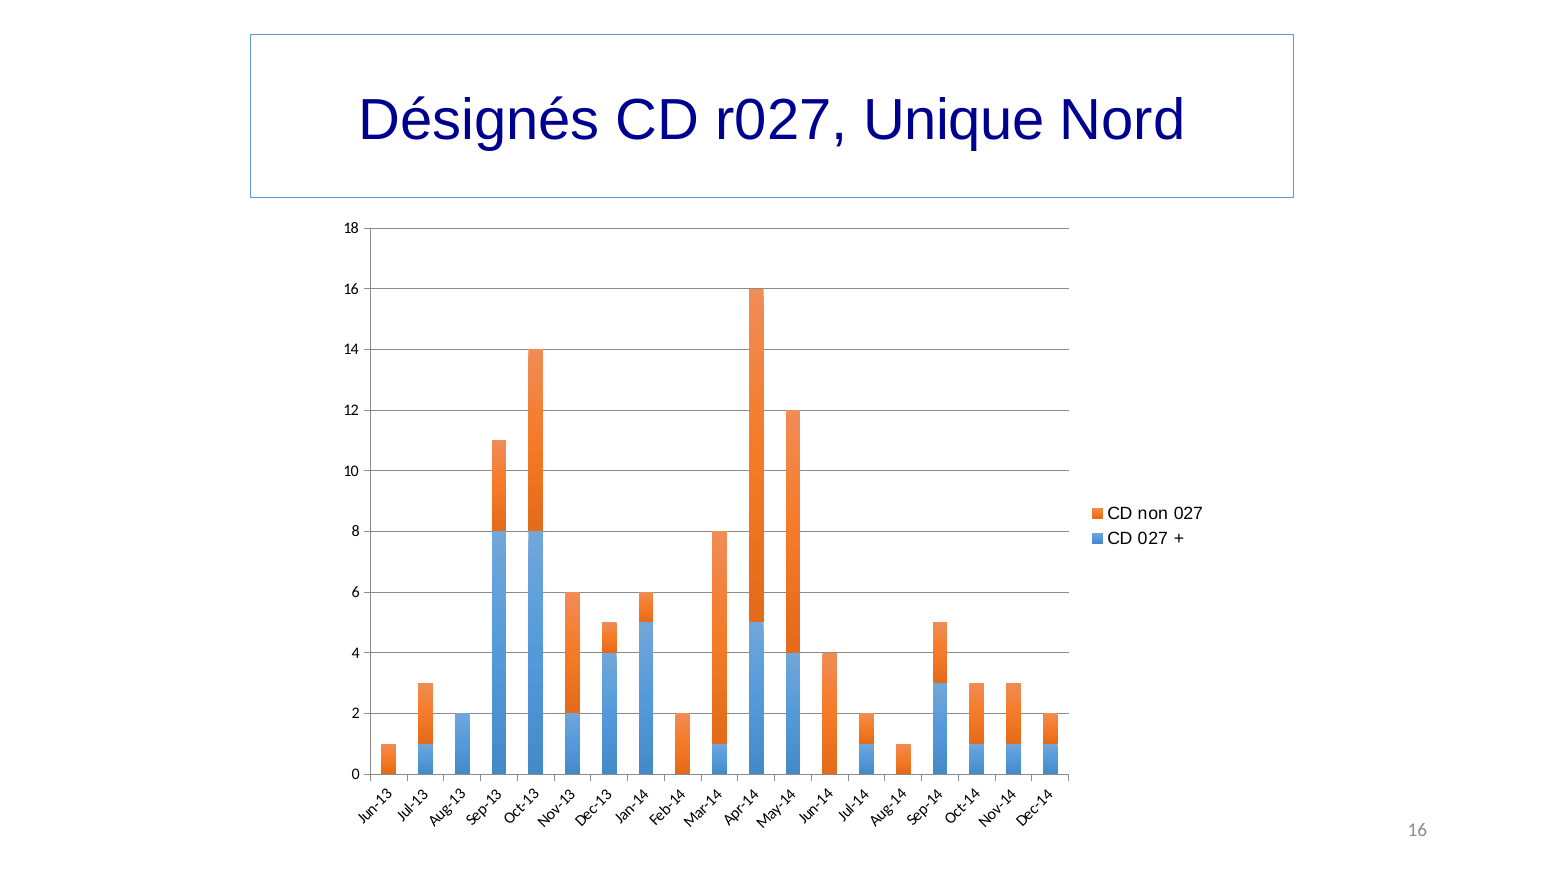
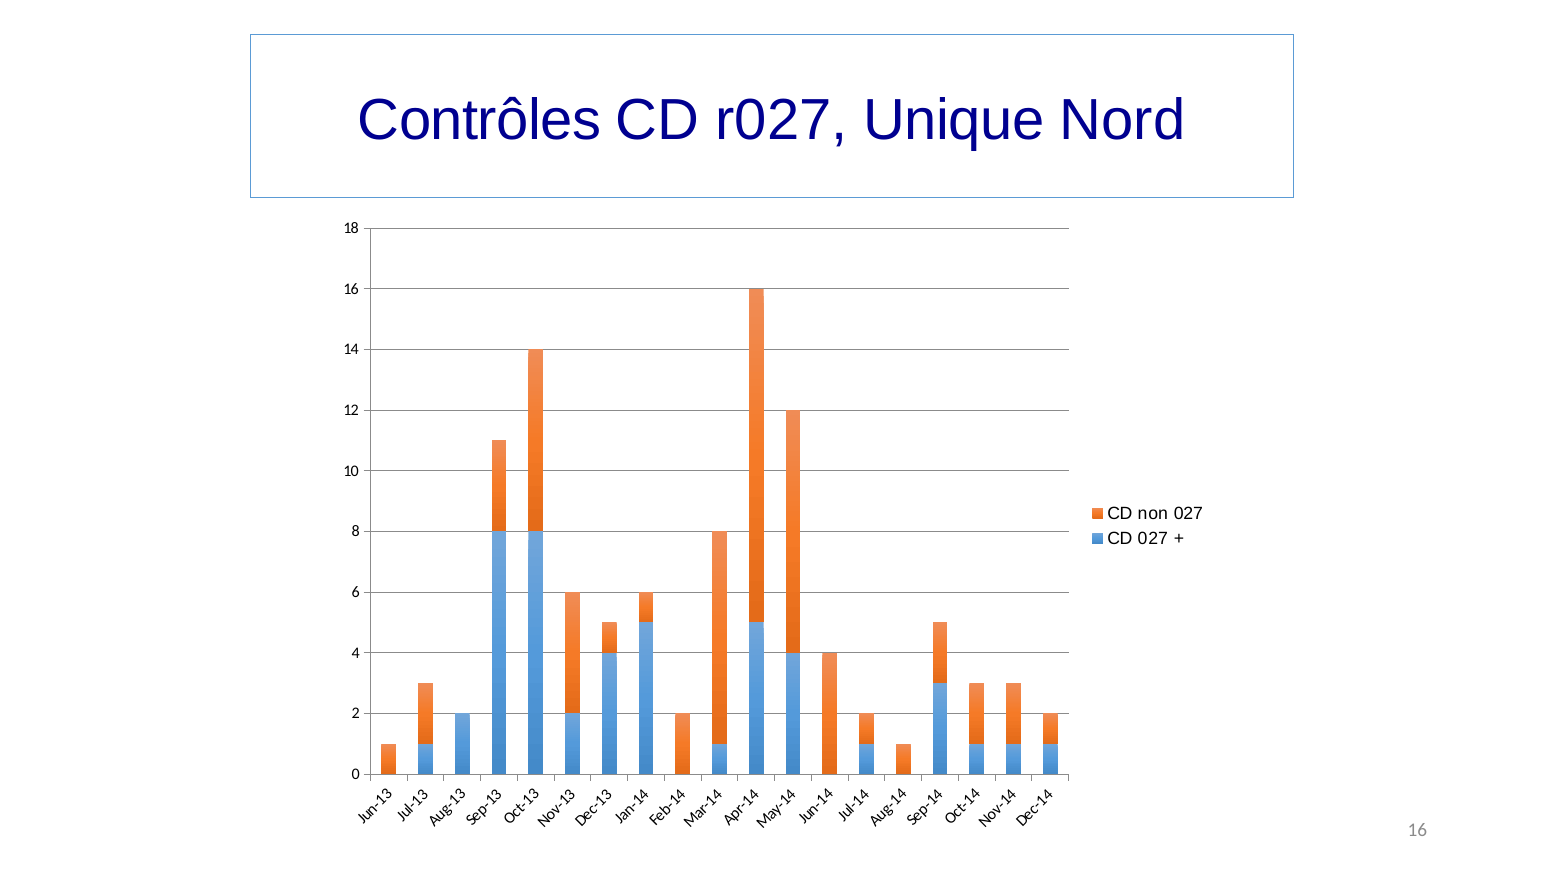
Désignés: Désignés -> Contrôles (480, 120)
